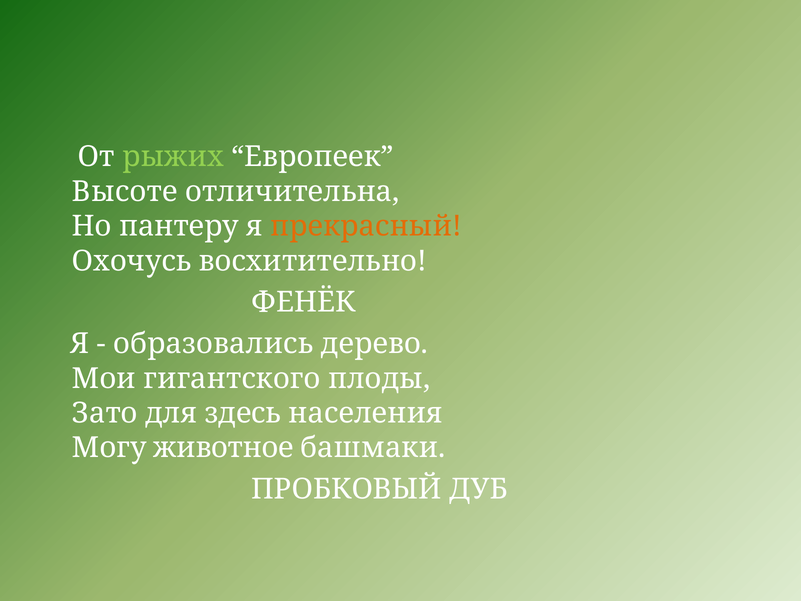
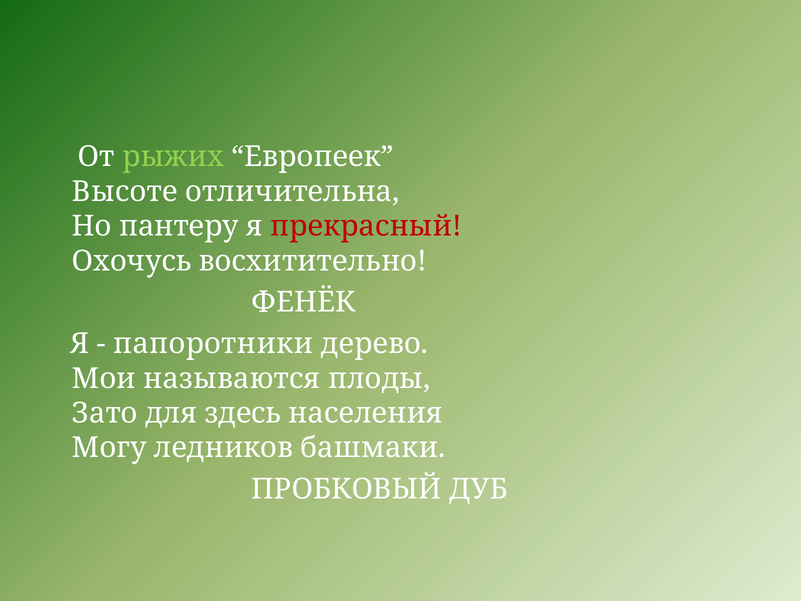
прекрасный colour: orange -> red (366, 226)
образовались: образовались -> папоротники (213, 344)
гигантского: гигантского -> называются (232, 378)
животное: животное -> ледников (224, 448)
